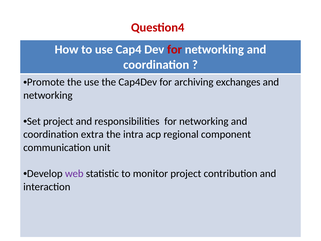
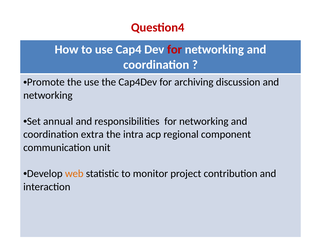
exchanges: exchanges -> discussion (238, 82)
Set project: project -> annual (58, 121)
web colour: purple -> orange (74, 173)
